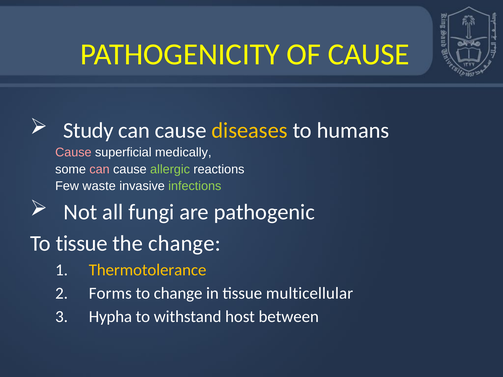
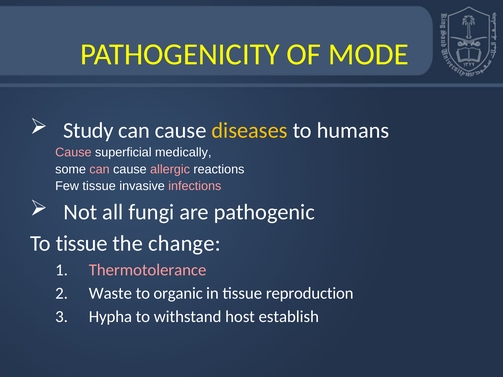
OF CAUSE: CAUSE -> MODE (368, 55)
allergic colour: light green -> pink (170, 169)
Few waste: waste -> tissue (99, 186)
infections colour: light green -> pink (195, 186)
Thermotolerance colour: yellow -> pink (148, 270)
Forms: Forms -> Waste (110, 293)
to change: change -> organic (178, 293)
multicellular: multicellular -> reproduction (310, 293)
between: between -> establish (289, 317)
